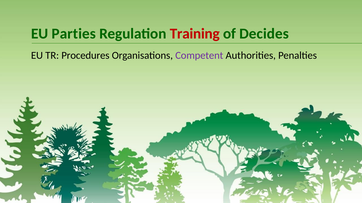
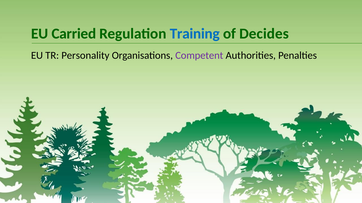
Parties: Parties -> Carried (74, 34)
Training colour: red -> blue (195, 34)
Procedures: Procedures -> Personality (85, 55)
